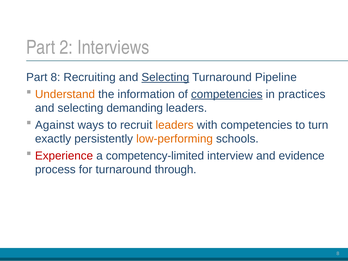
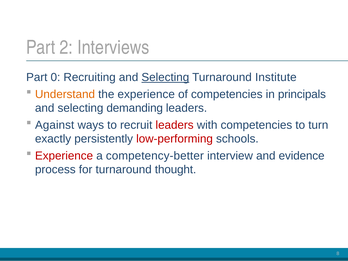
Part 8: 8 -> 0 (55, 77)
Pipeline: Pipeline -> Institute (276, 77)
the information: information -> experience (146, 94)
competencies underline: present -> none (227, 94)
practices: practices -> principals (302, 94)
leaders colour: orange -> red (175, 125)
low-performing colour: orange -> red (175, 139)
competency-limited: competency-limited -> competency-better (155, 156)
through: through -> thought (176, 170)
